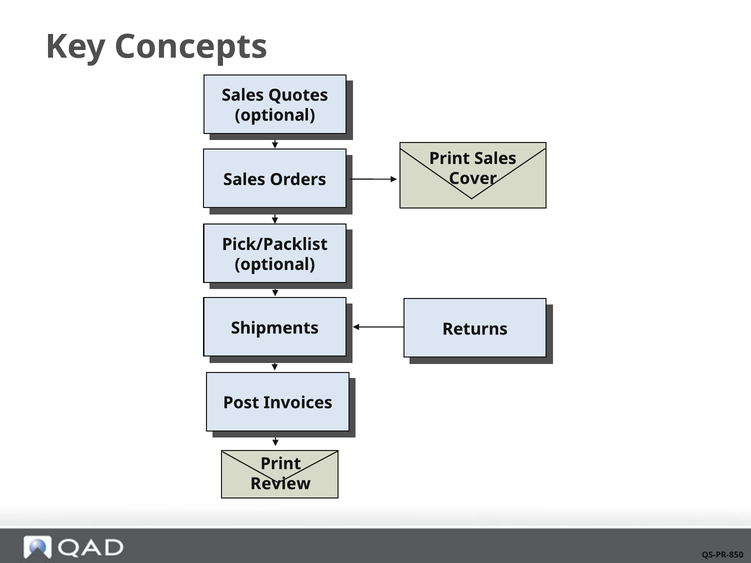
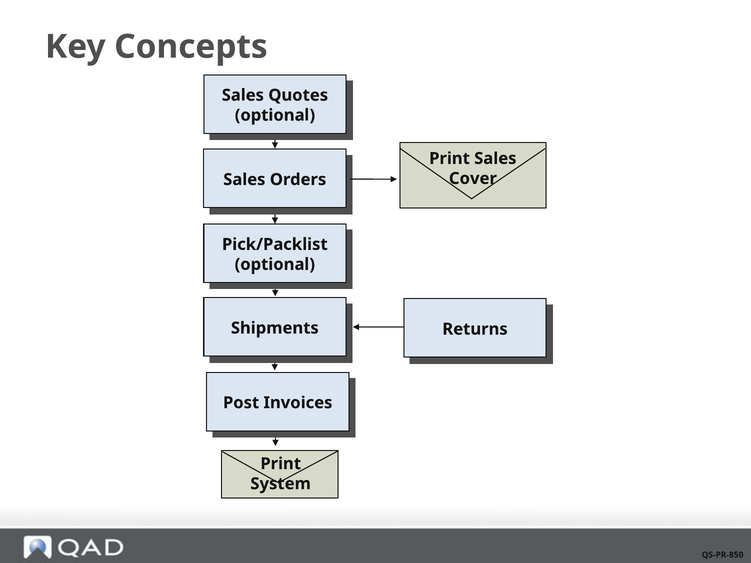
Review: Review -> System (281, 484)
